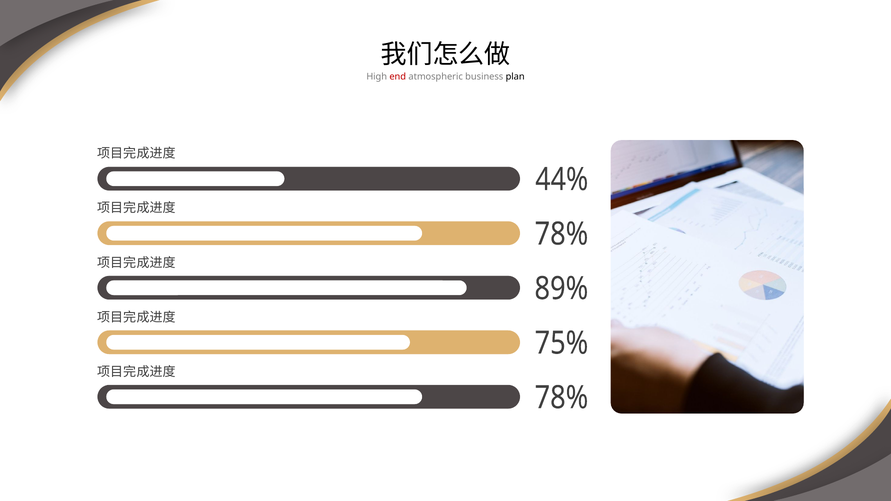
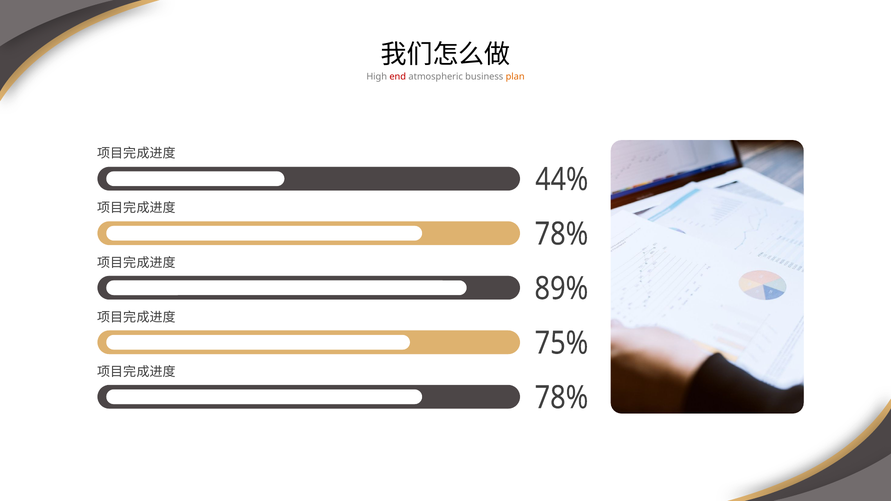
plan colour: black -> orange (515, 77)
